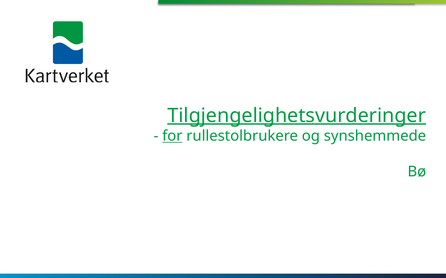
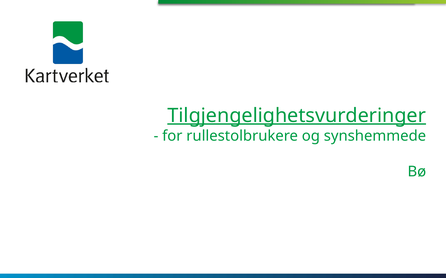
for underline: present -> none (172, 136)
